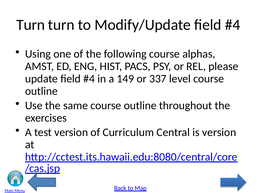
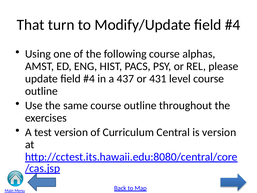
Turn: Turn -> That (31, 25)
149: 149 -> 437 (125, 79)
337: 337 -> 431 (158, 79)
